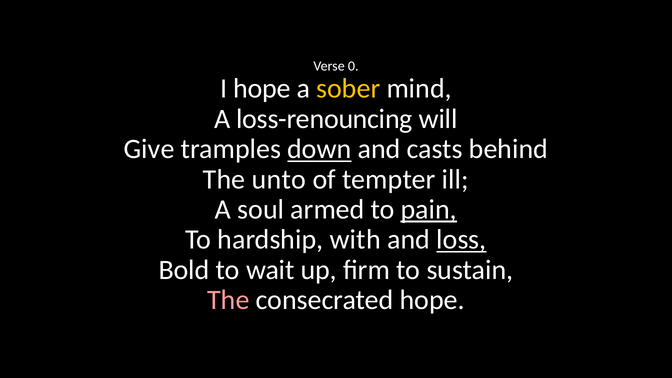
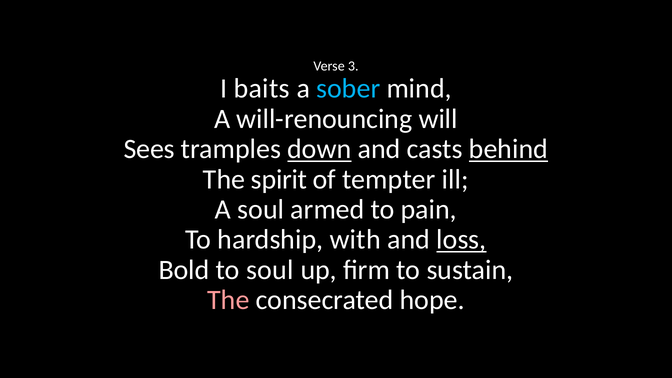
0: 0 -> 3 (353, 66)
I hope: hope -> baits (262, 89)
sober colour: yellow -> light blue (348, 89)
loss-renouncing: loss-renouncing -> will-renouncing (324, 119)
Give: Give -> Sees (149, 149)
behind underline: none -> present (508, 149)
unto: unto -> spirit (279, 179)
pain underline: present -> none (429, 210)
to wait: wait -> soul (270, 270)
